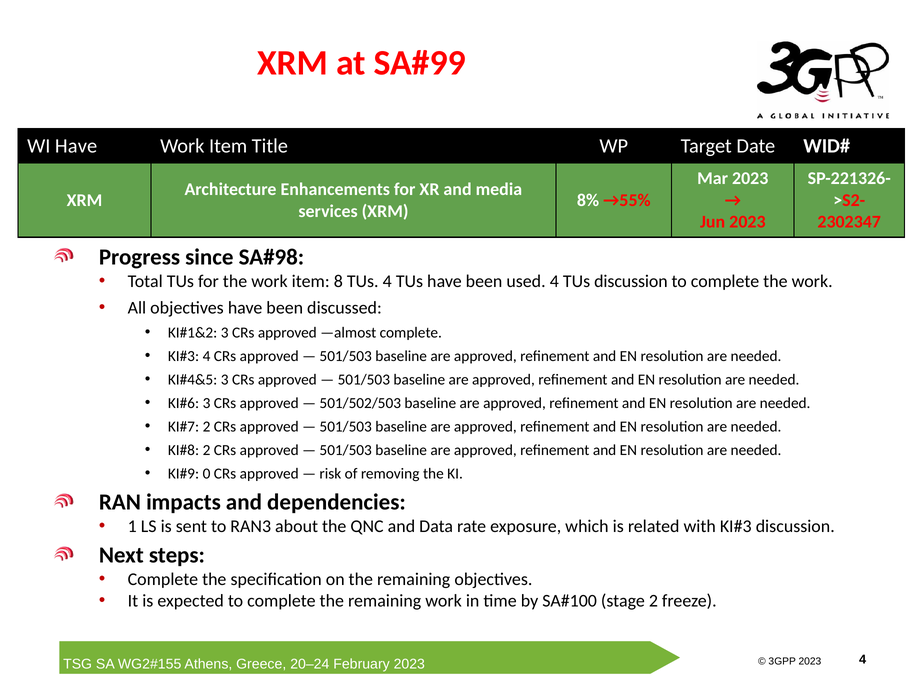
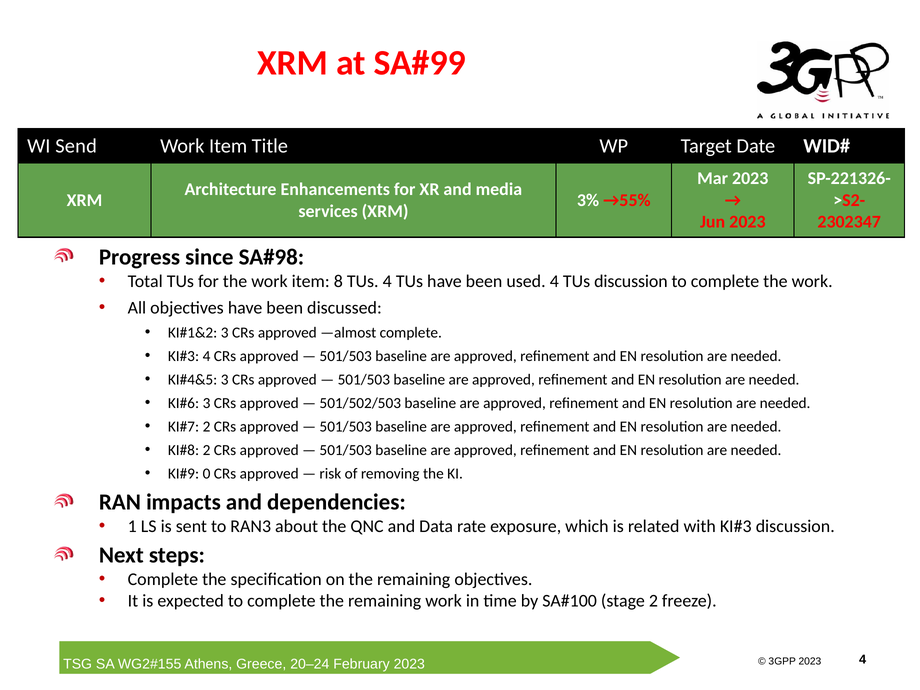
WI Have: Have -> Send (76, 146)
8%: 8% -> 3% (588, 200)
